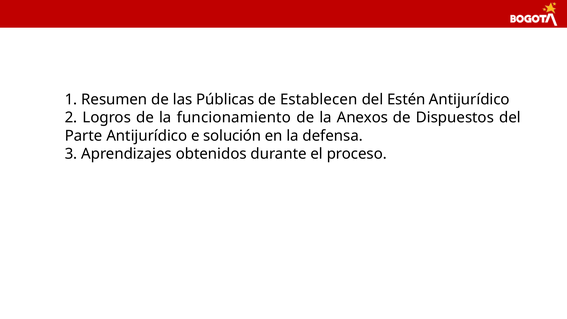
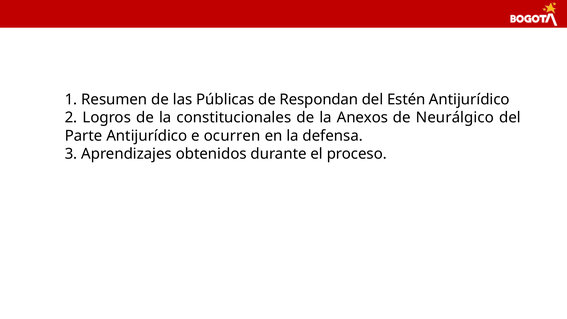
Establecen: Establecen -> Respondan (319, 100)
funcionamiento: funcionamiento -> constitucionales (234, 118)
Dispuestos: Dispuestos -> Neurálgico (455, 118)
solución: solución -> ocurren (232, 136)
